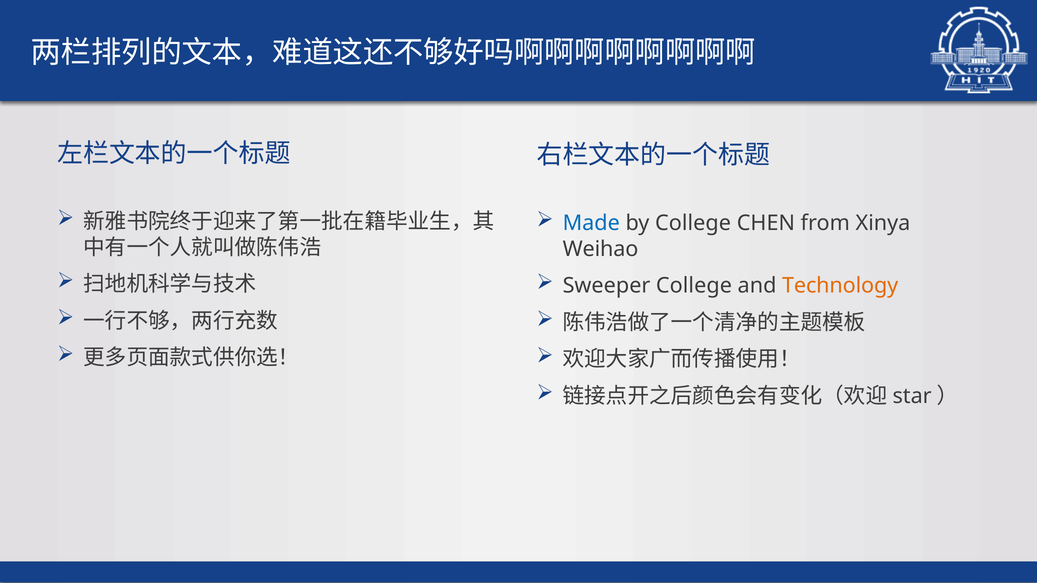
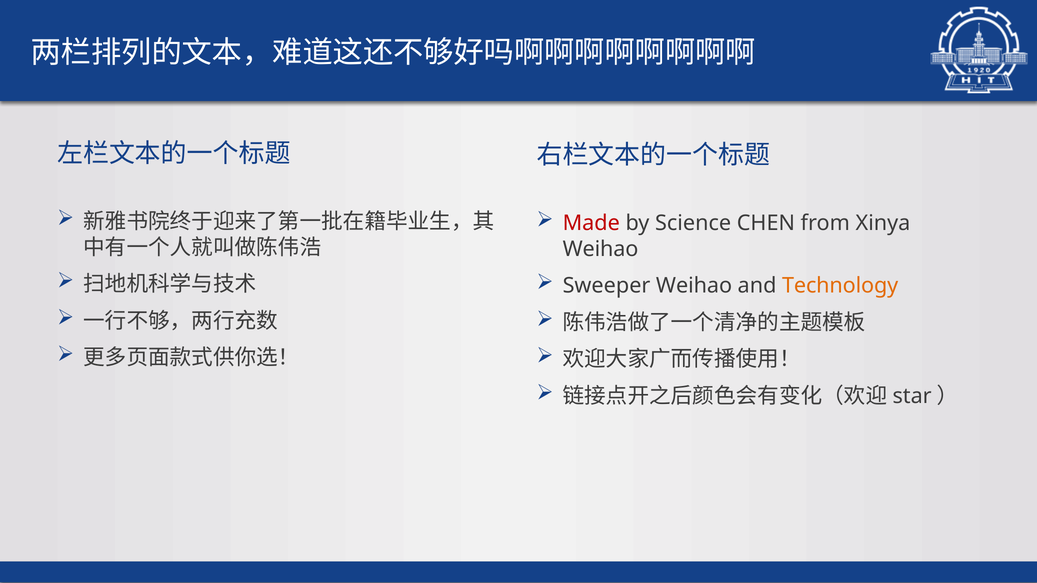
Made colour: blue -> red (591, 223)
by College: College -> Science (693, 223)
Sweeper College: College -> Weihao (694, 286)
